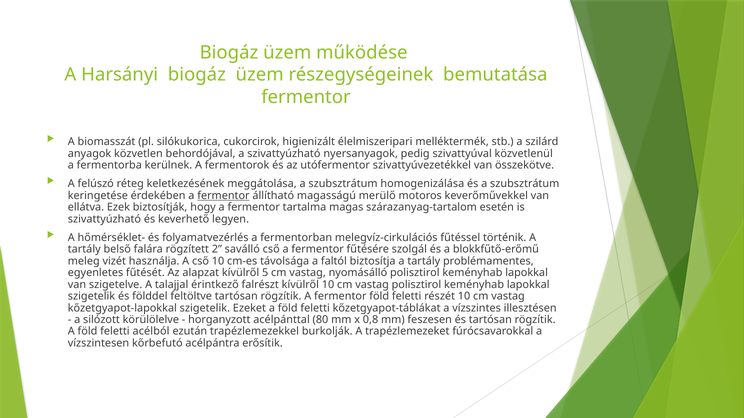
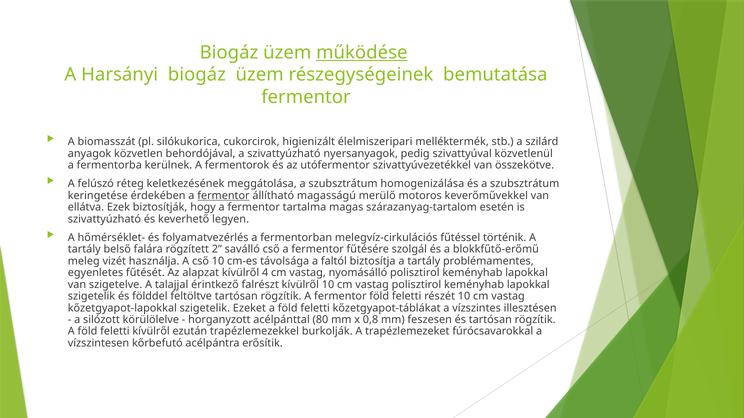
működése underline: none -> present (362, 52)
5: 5 -> 4 (265, 273)
feletti acélból: acélból -> kívülről (151, 332)
